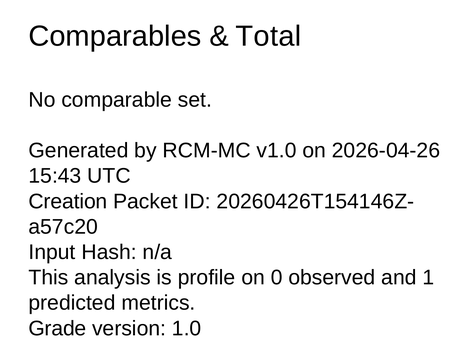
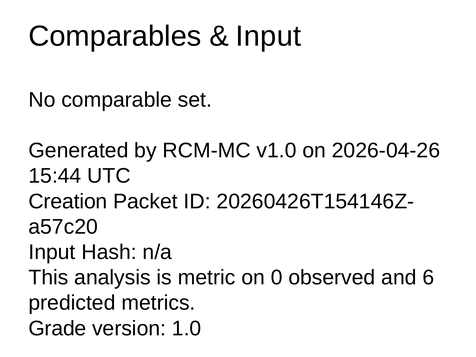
Total: Total -> Input (268, 36)
15:43: 15:43 -> 15:44 (55, 176)
profile: profile -> metric (207, 278)
1: 1 -> 6 (428, 278)
